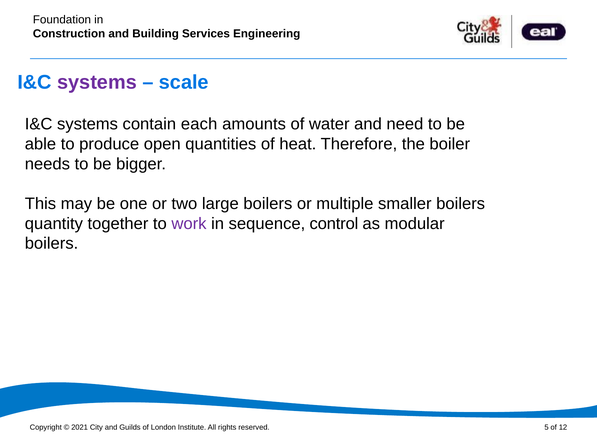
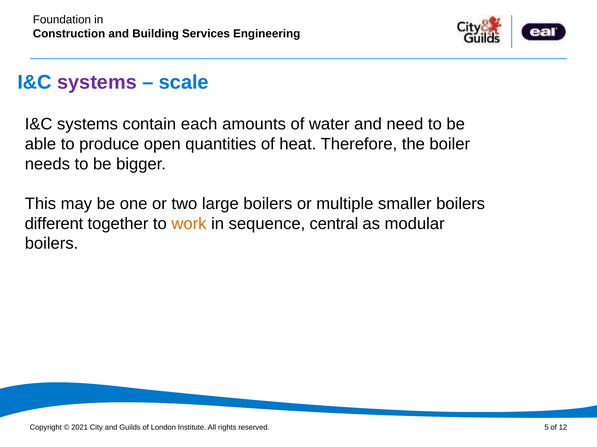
quantity: quantity -> different (54, 224)
work colour: purple -> orange (189, 224)
control: control -> central (334, 224)
